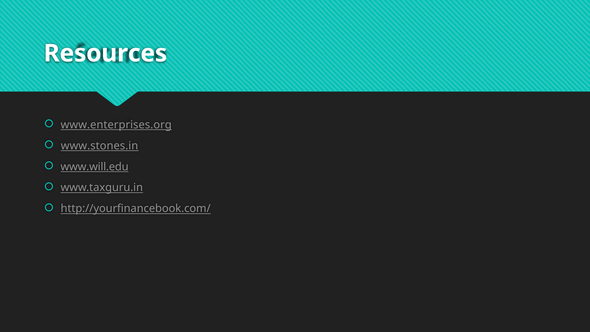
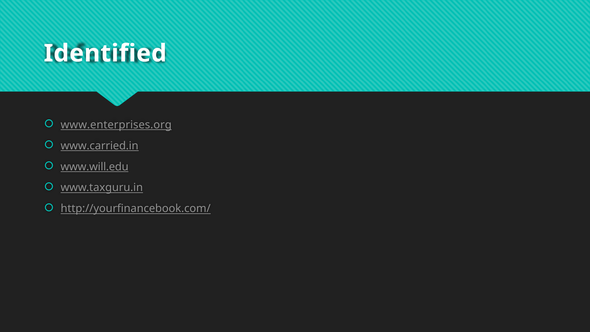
Resources: Resources -> Identified (105, 53)
www.stones.in: www.stones.in -> www.carried.in (100, 146)
